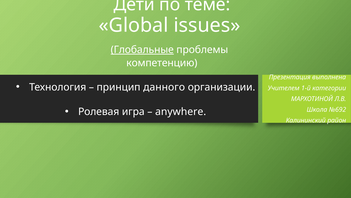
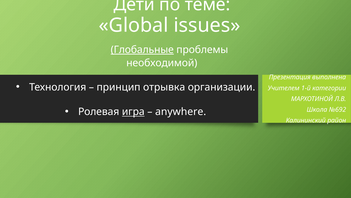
компетенцию: компетенцию -> необходимой (162, 63)
данного: данного -> отрывка (164, 87)
игра underline: none -> present (133, 112)
